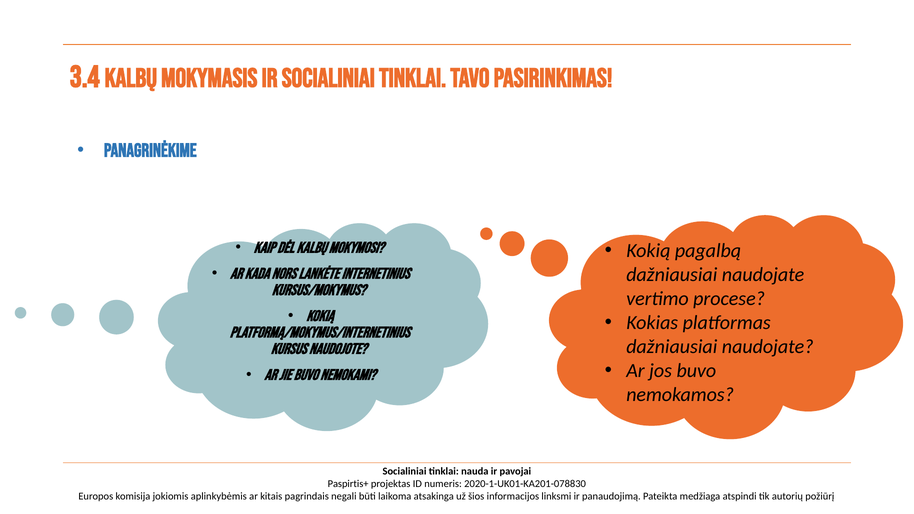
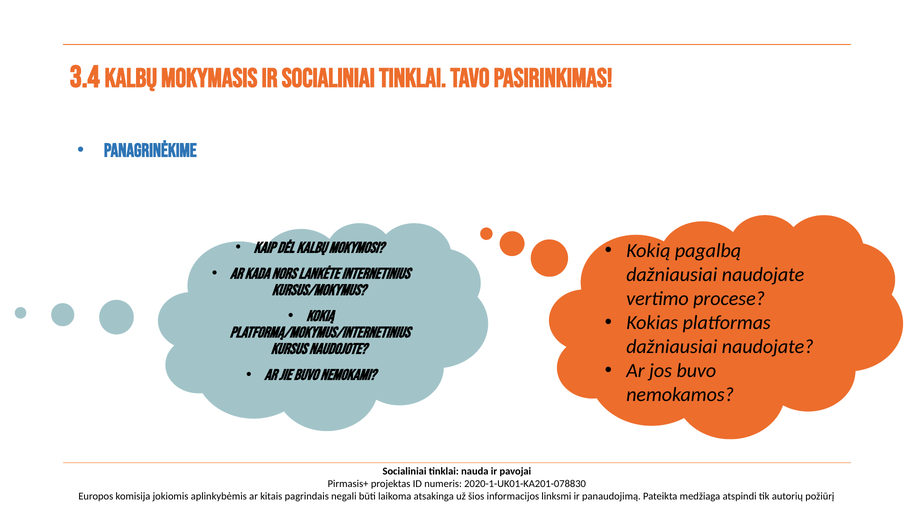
Paspirtis+: Paspirtis+ -> Pirmasis+ (348, 484)
